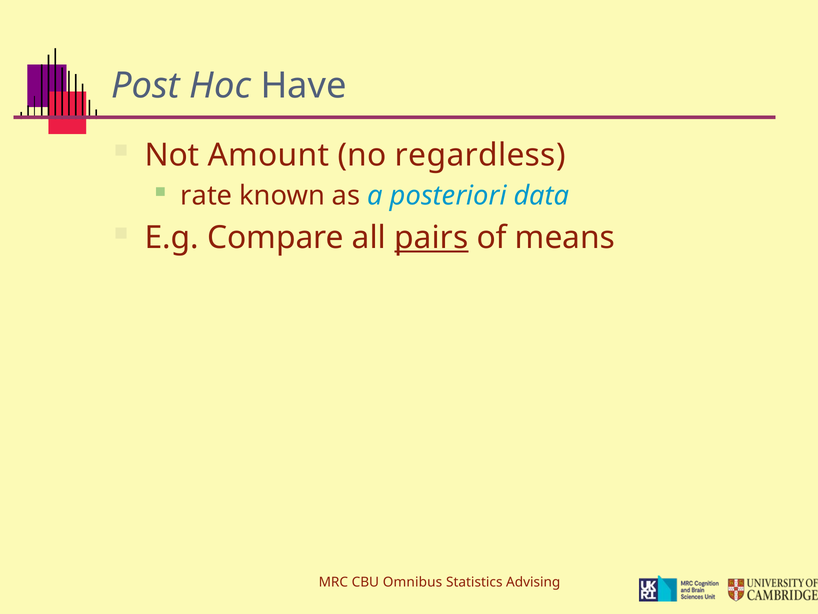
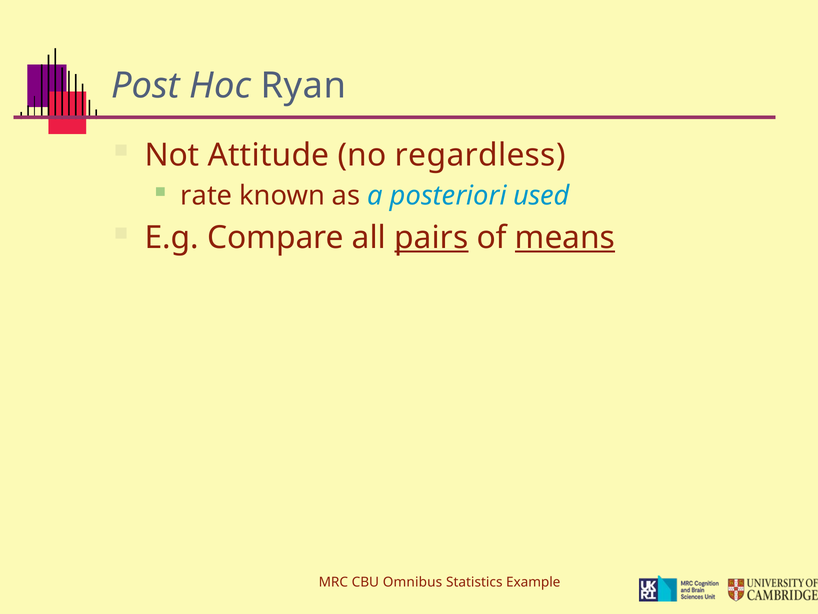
Have: Have -> Ryan (303, 86)
Amount: Amount -> Attitude (269, 155)
data: data -> used (541, 196)
means underline: none -> present (565, 238)
Advising: Advising -> Example (533, 582)
